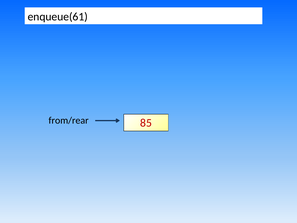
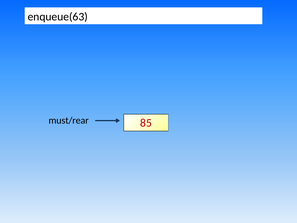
enqueue(61: enqueue(61 -> enqueue(63 (58, 17)
from/rear: from/rear -> must/rear (69, 120)
